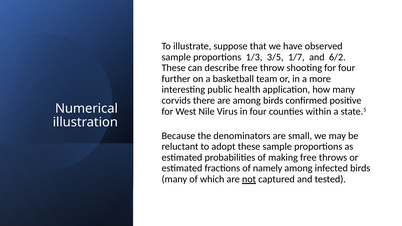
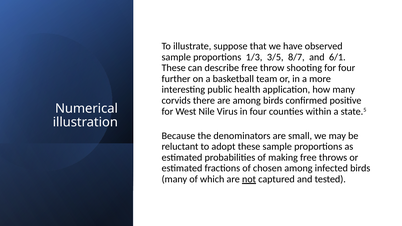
1/7: 1/7 -> 8/7 (296, 57)
6/2: 6/2 -> 6/1 (337, 57)
namely: namely -> chosen (268, 168)
